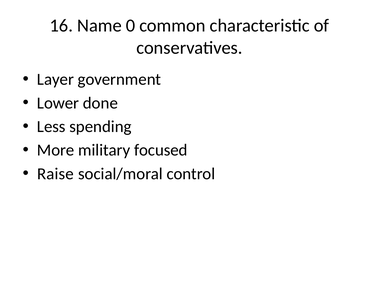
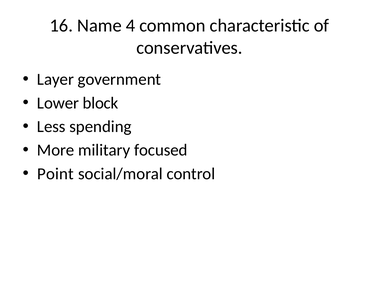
0: 0 -> 4 (131, 26)
done: done -> block (100, 103)
Raise: Raise -> Point (56, 174)
